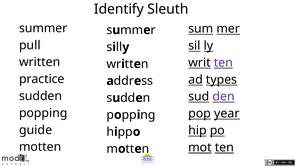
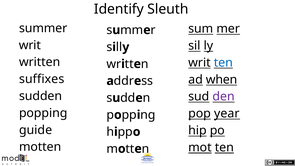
pull: pull -> writ (30, 45)
ten colour: purple -> blue (223, 63)
practice: practice -> suffixes (42, 79)
types: types -> when (222, 80)
